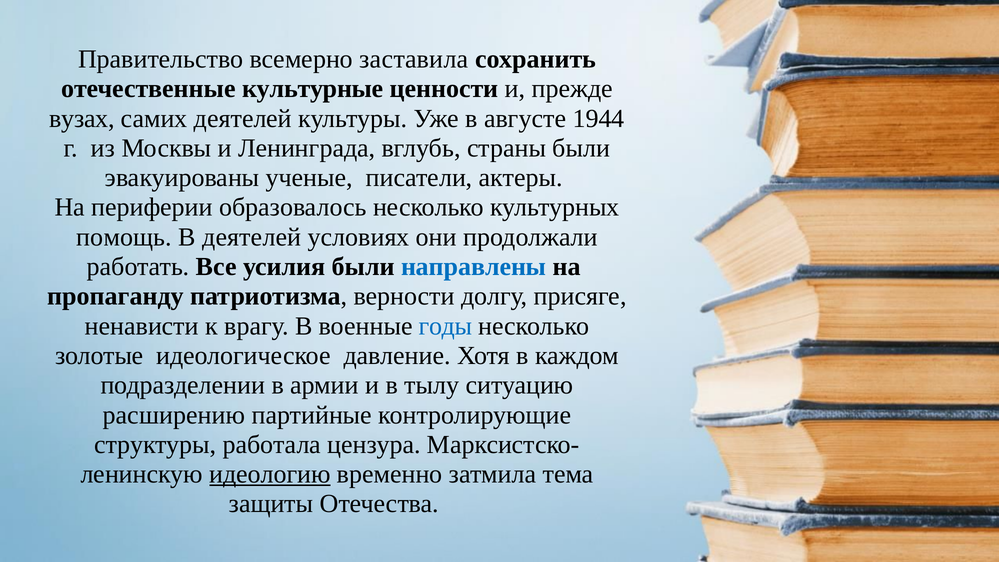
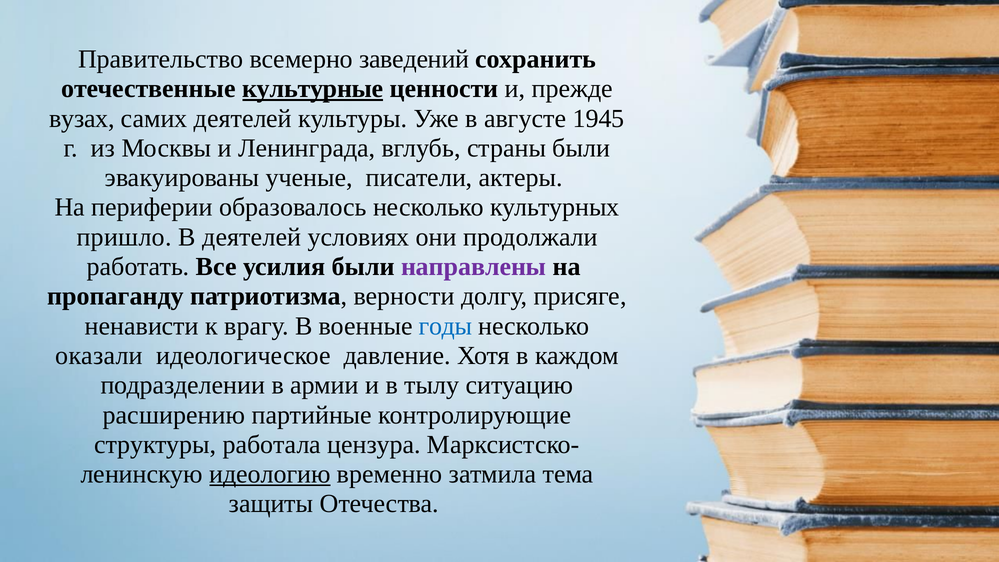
заставила: заставила -> заведений (414, 59)
культурные underline: none -> present (313, 89)
1944: 1944 -> 1945 (599, 118)
помощь: помощь -> пришло (124, 237)
направлены colour: blue -> purple (474, 267)
золотые: золотые -> оказали (99, 356)
